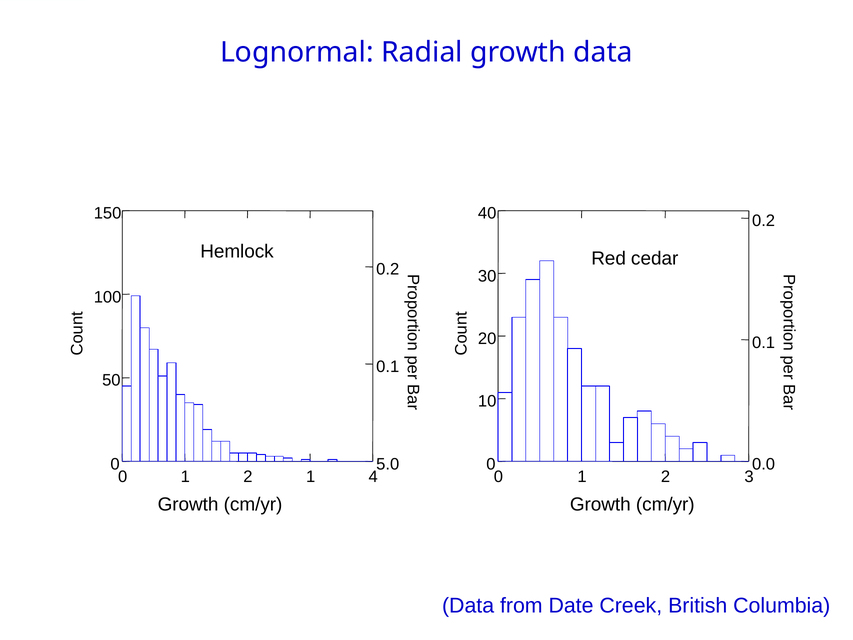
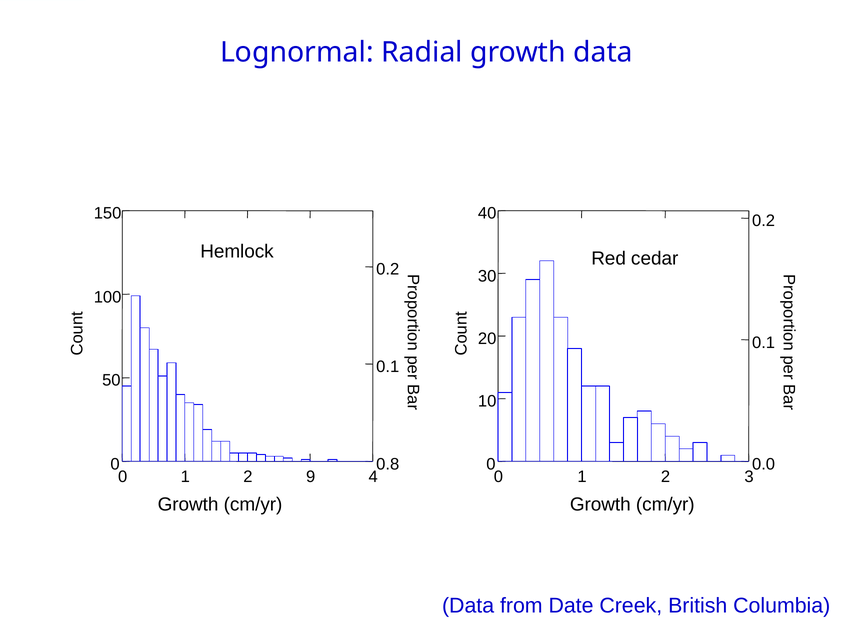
5.0: 5.0 -> 0.8 (388, 464)
2 1: 1 -> 9 (311, 477)
